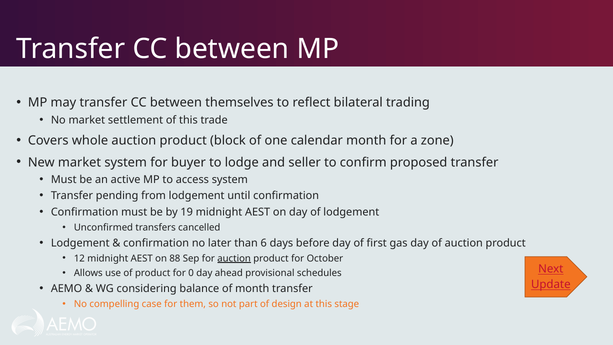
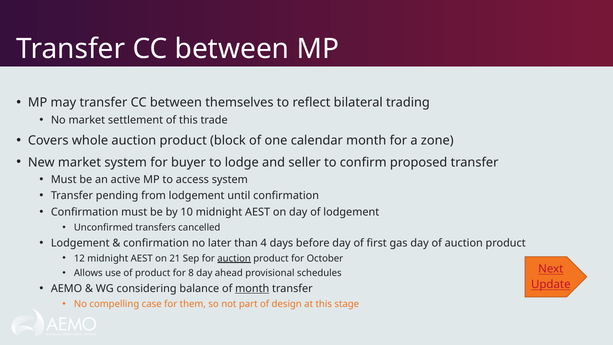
19: 19 -> 10 (187, 212)
6: 6 -> 4 (264, 243)
88: 88 -> 21 (175, 258)
0: 0 -> 8 (191, 273)
month underline: none -> present (252, 288)
